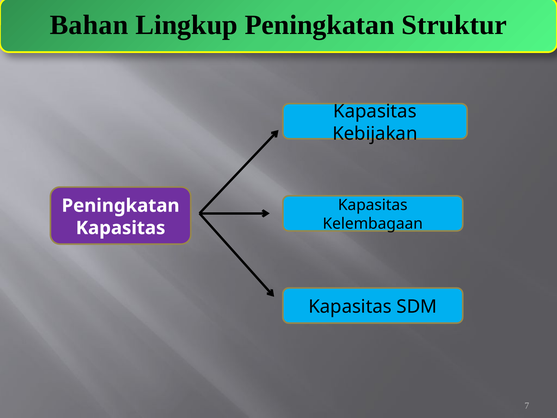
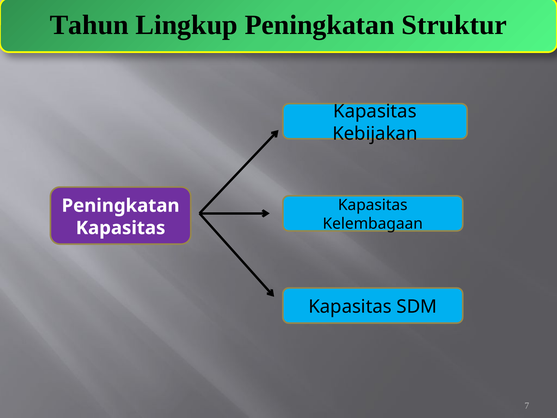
Bahan: Bahan -> Tahun (89, 25)
